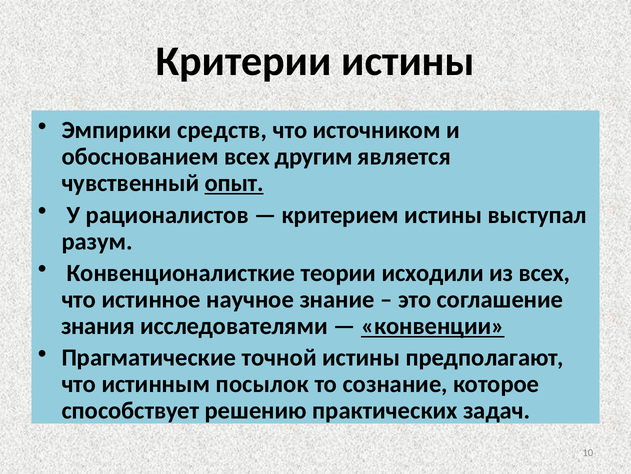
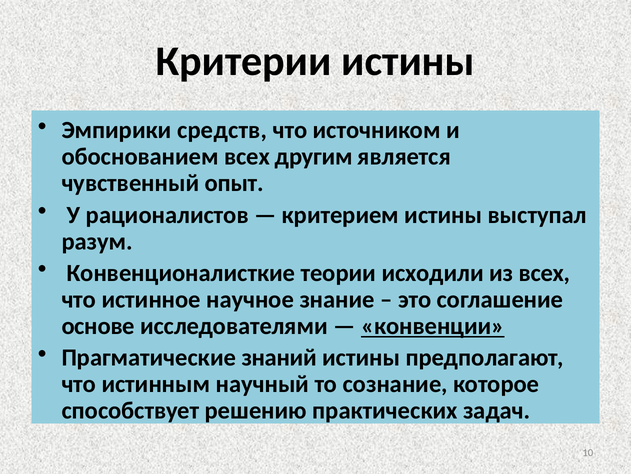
опыт underline: present -> none (234, 183)
знания: знания -> основе (98, 326)
точной: точной -> знаний (279, 357)
посылок: посылок -> научный (262, 384)
